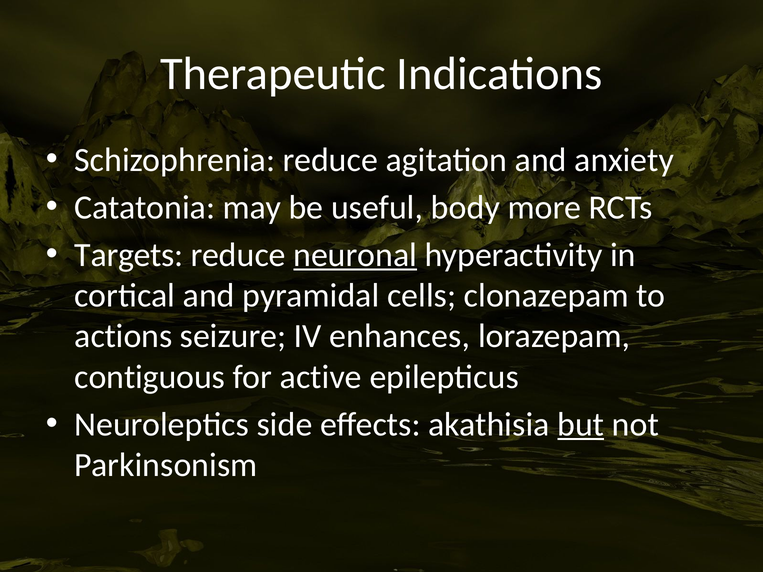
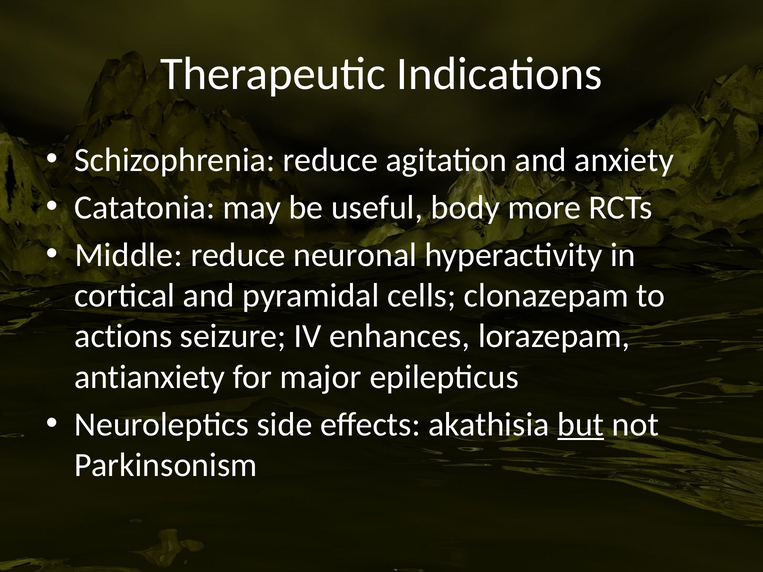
Targets: Targets -> Middle (129, 255)
neuronal underline: present -> none (355, 255)
contiguous: contiguous -> antianxiety (150, 377)
active: active -> major (321, 377)
